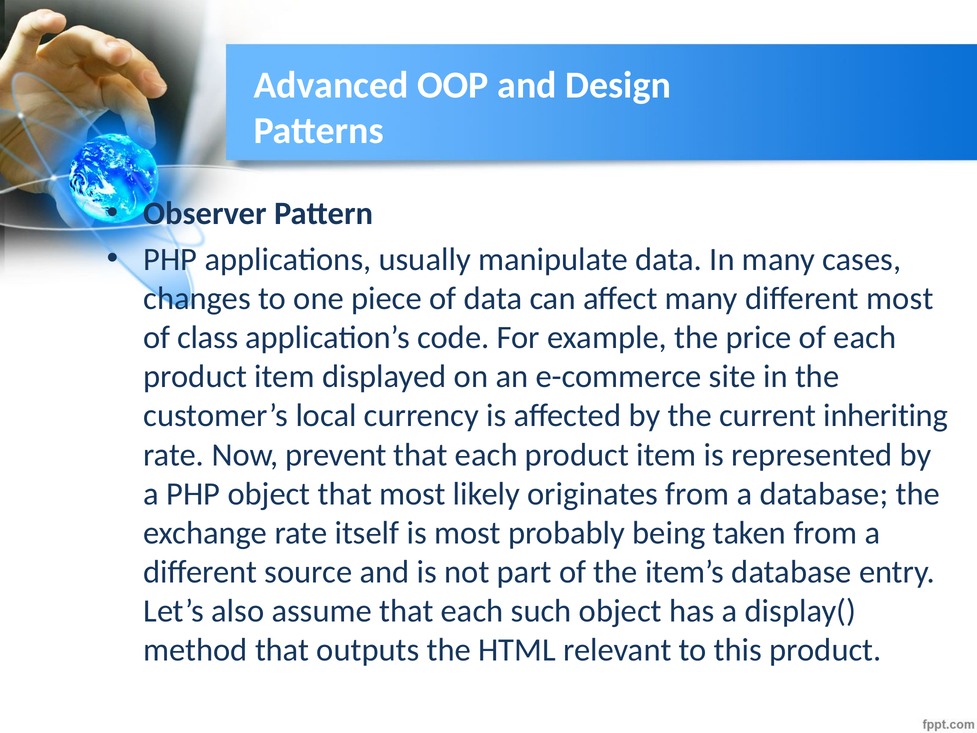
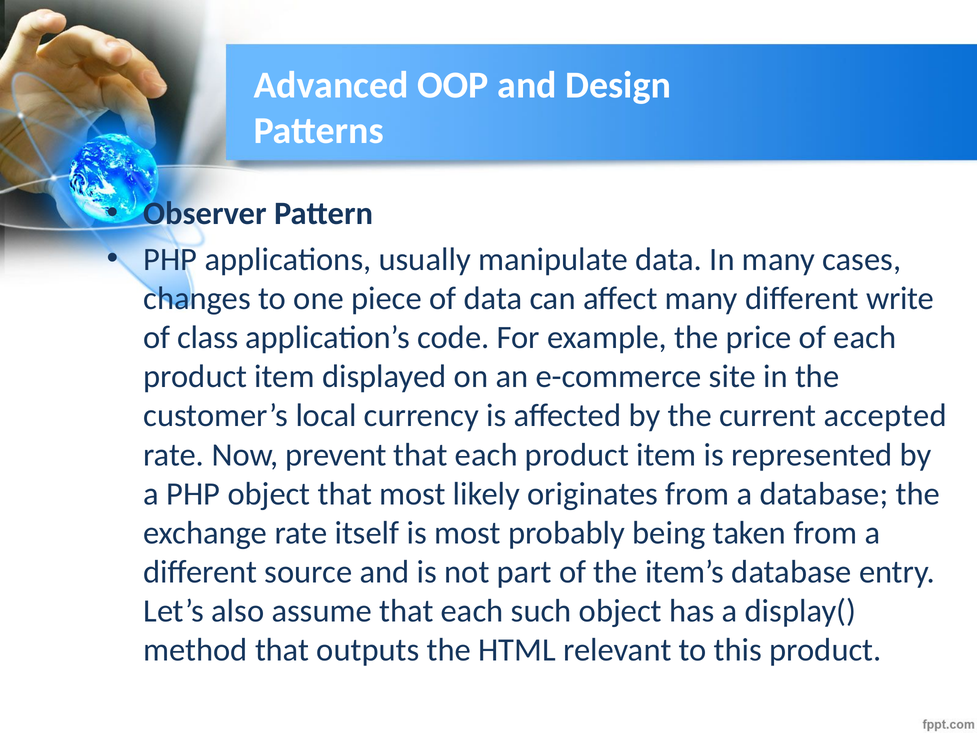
different most: most -> write (900, 298)
inheriting: inheriting -> accepted (885, 416)
